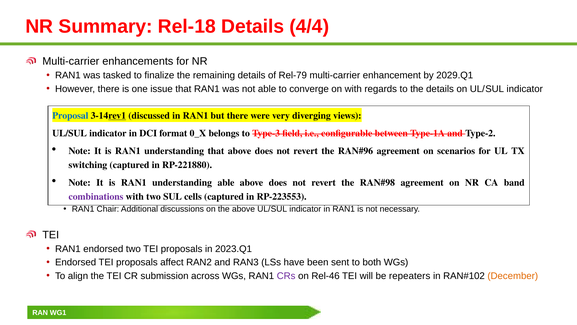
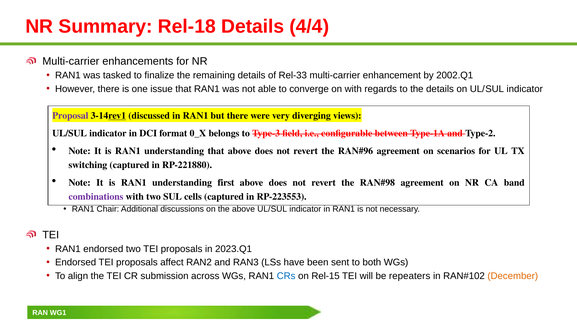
Rel-79: Rel-79 -> Rel-33 (293, 75)
2029.Q1: 2029.Q1 -> 2002.Q1 (455, 75)
Proposal colour: blue -> purple (70, 115)
understanding able: able -> first (226, 182)
CRs colour: purple -> blue (286, 276)
Rel-46: Rel-46 -> Rel-15 (326, 276)
